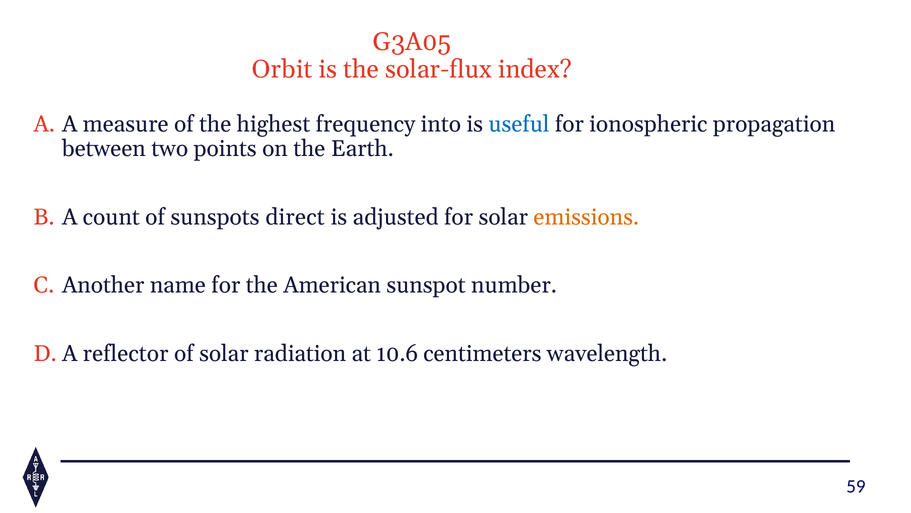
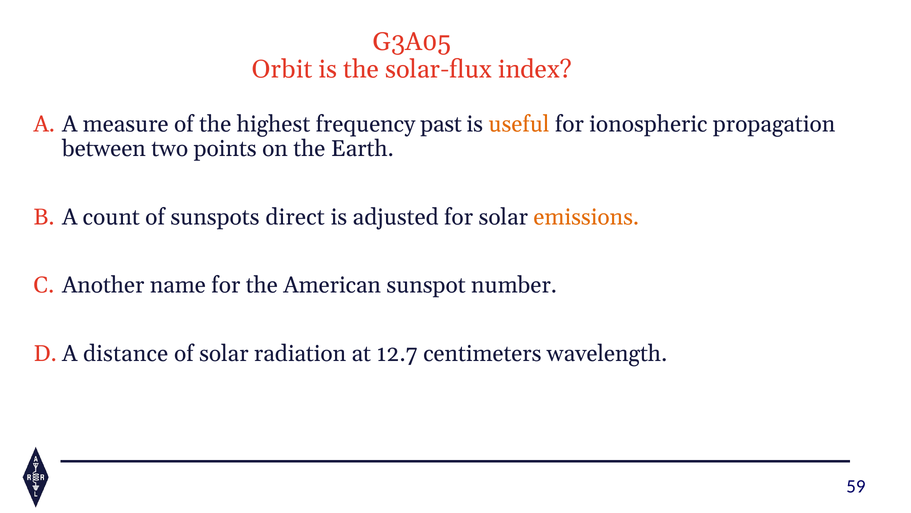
into: into -> past (441, 124)
useful colour: blue -> orange (519, 124)
reflector: reflector -> distance (126, 353)
10.6: 10.6 -> 12.7 (397, 353)
